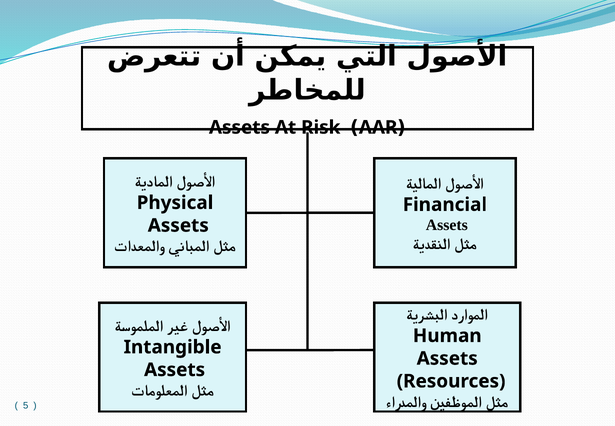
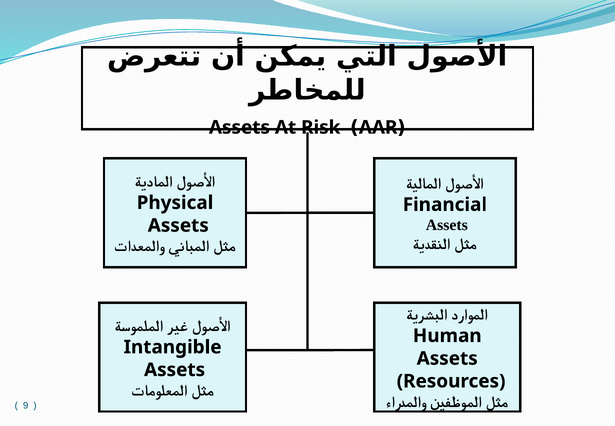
5: 5 -> 9 (26, 406)
